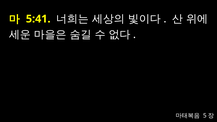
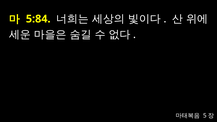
5:41: 5:41 -> 5:84 (38, 19)
